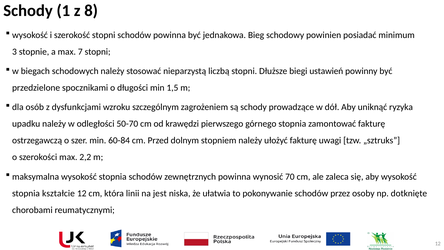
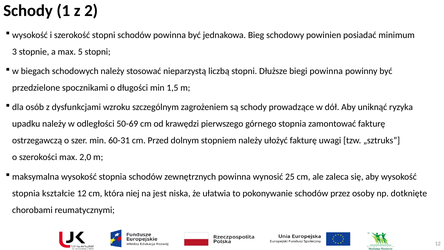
8: 8 -> 2 (91, 11)
7: 7 -> 5 (80, 52)
biegi ustawień: ustawień -> powinna (326, 71)
50-70: 50-70 -> 50-69 (127, 124)
60-84: 60-84 -> 60-31 (119, 140)
2,2: 2,2 -> 2,0 (85, 157)
70: 70 -> 25 (290, 177)
linii: linii -> niej (133, 193)
